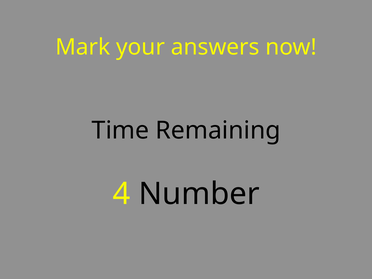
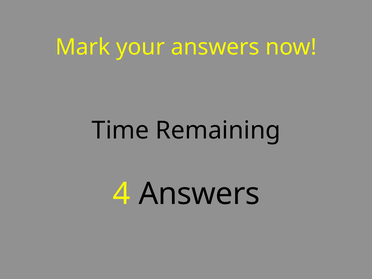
4 Number: Number -> Answers (199, 194)
